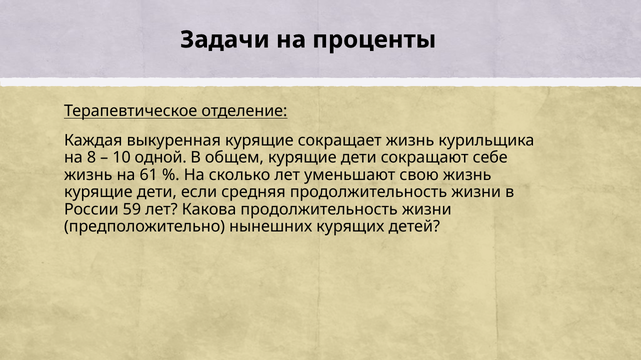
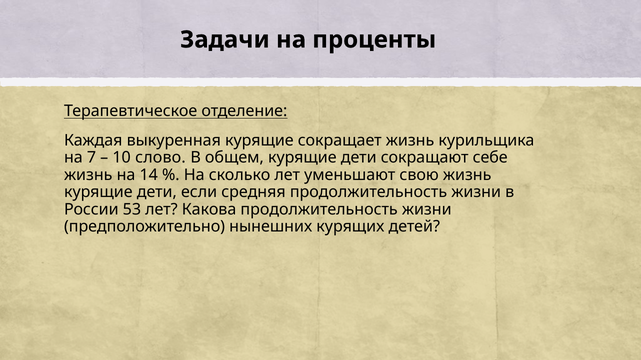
8: 8 -> 7 (92, 158)
одной: одной -> слово (160, 158)
61: 61 -> 14 (149, 175)
59: 59 -> 53 (132, 210)
